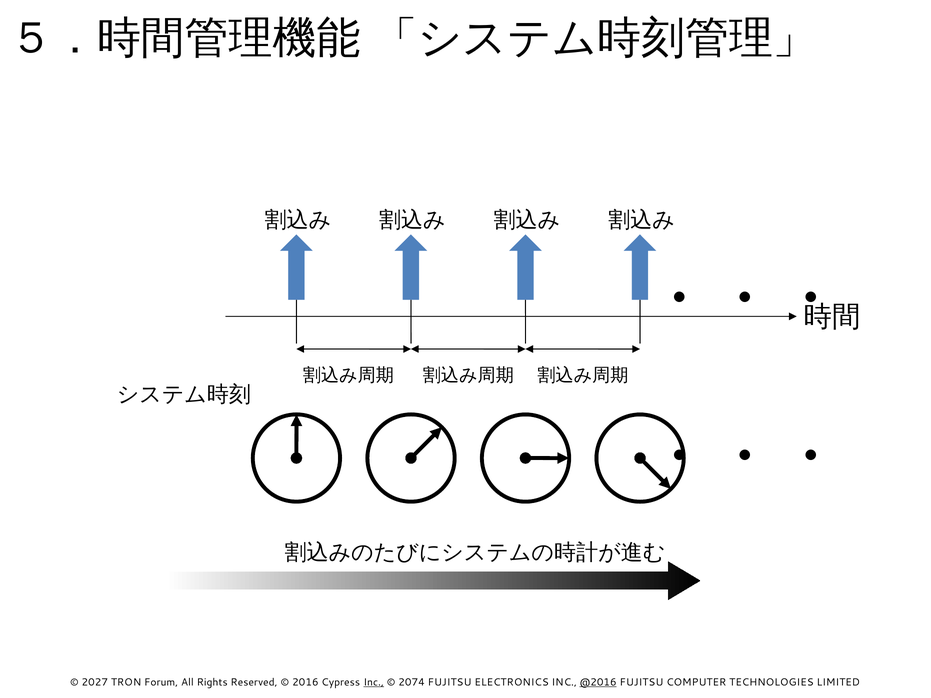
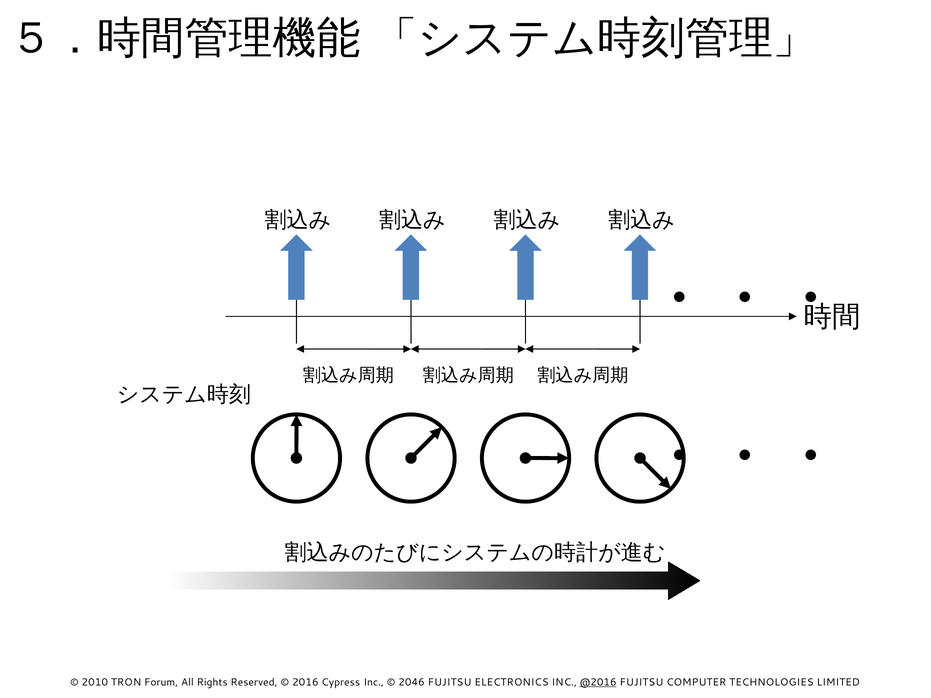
2027: 2027 -> 2010 (95, 683)
Inc underline: present -> none (374, 683)
2074: 2074 -> 2046 (412, 683)
